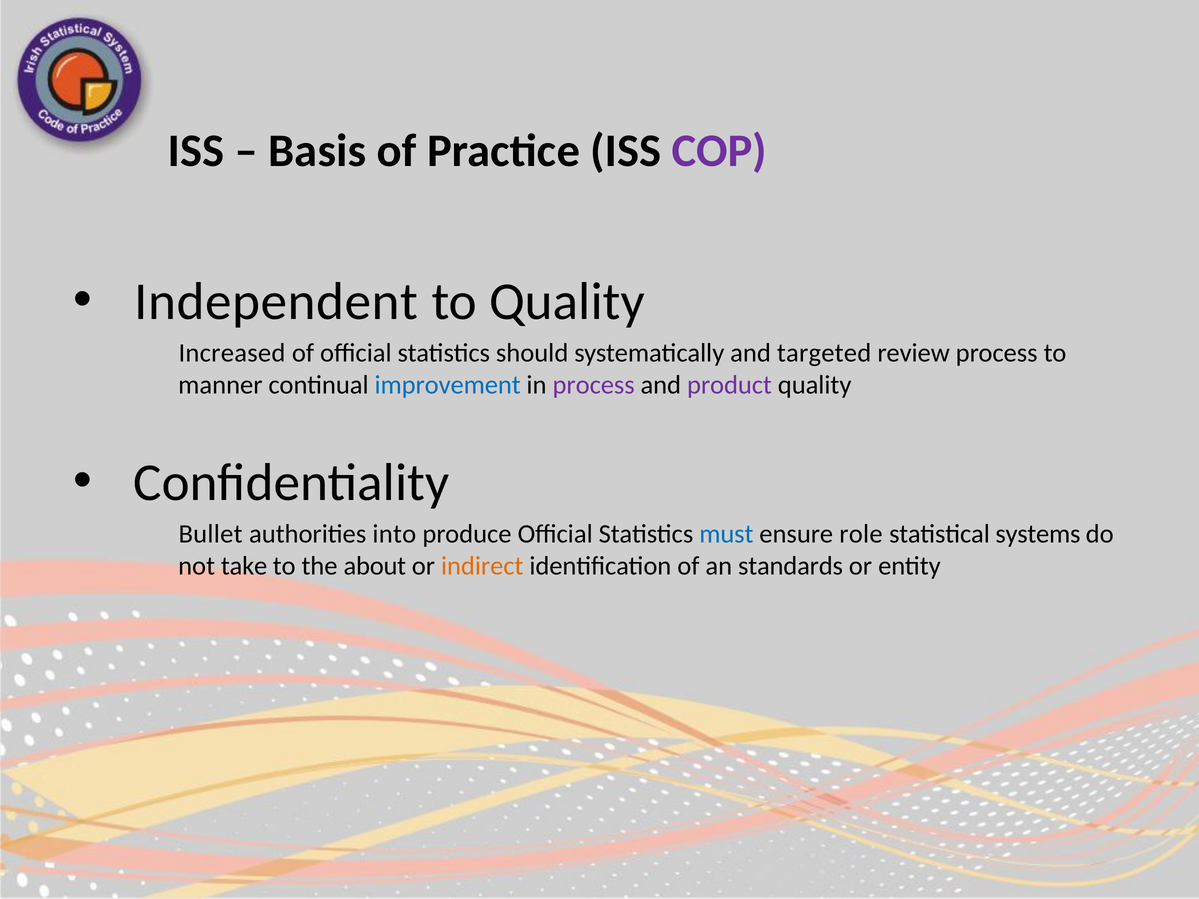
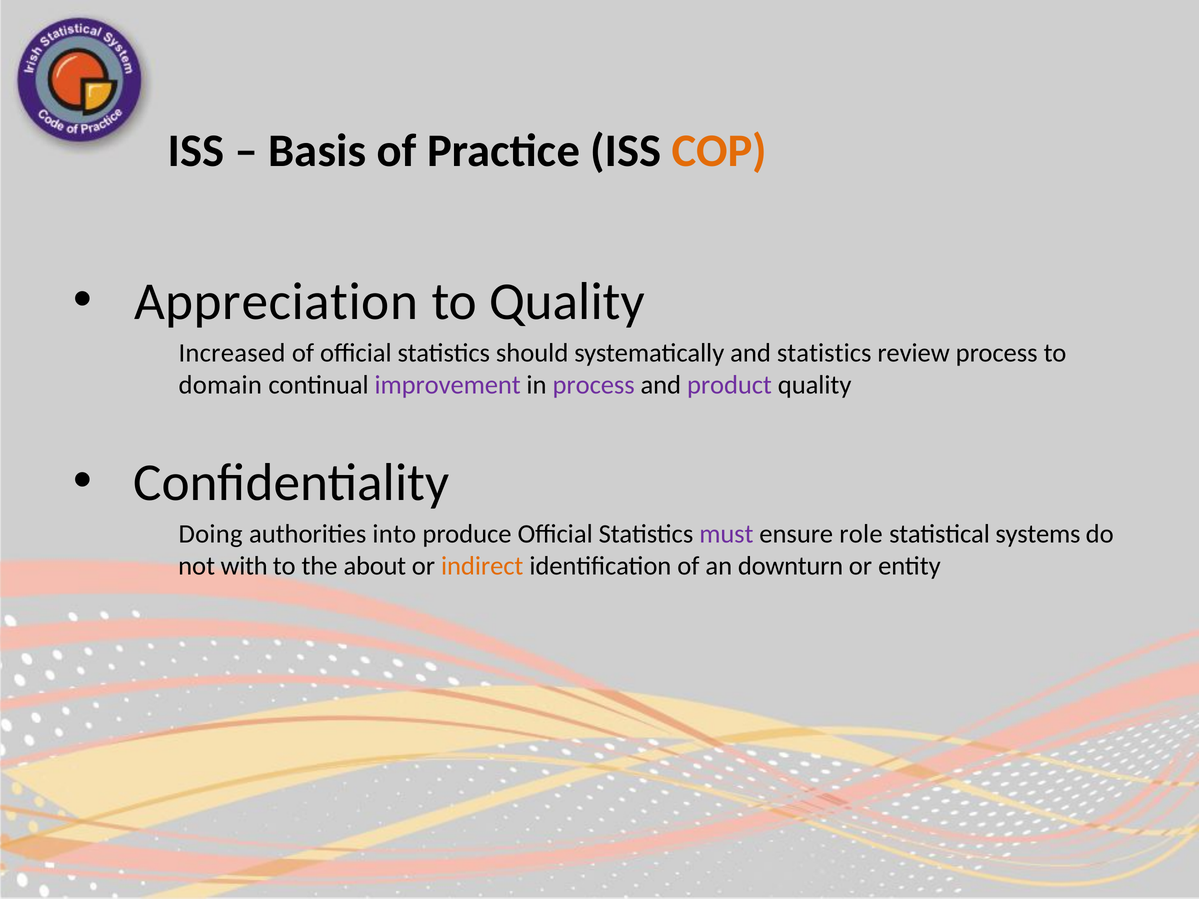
COP colour: purple -> orange (719, 151)
Independent: Independent -> Appreciation (276, 302)
and targeted: targeted -> statistics (824, 353)
manner: manner -> domain (220, 385)
improvement colour: blue -> purple (448, 385)
Bullet: Bullet -> Doing (211, 534)
must colour: blue -> purple (726, 534)
take: take -> with (244, 566)
standards: standards -> downturn (791, 566)
